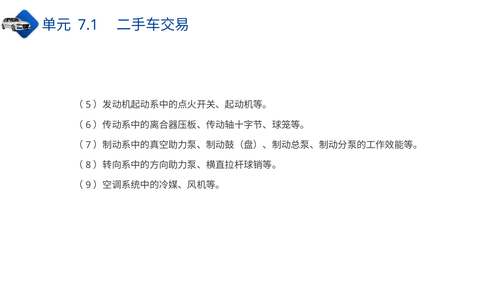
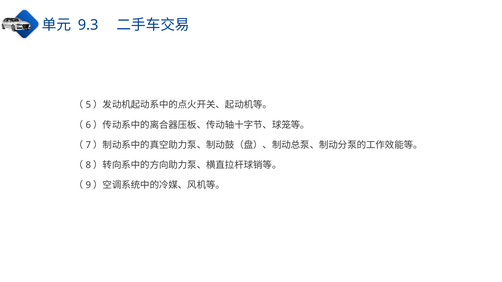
7.1: 7.1 -> 9.3 (88, 25)
